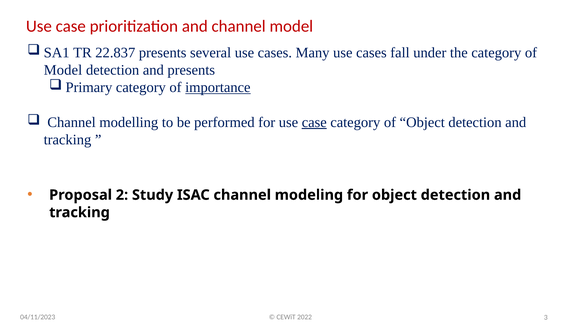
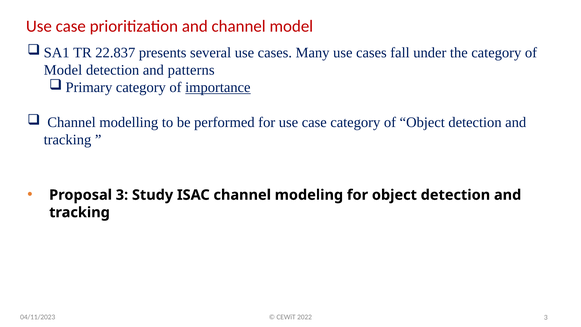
and presents: presents -> patterns (191, 70)
case underline: present -> none (314, 122)
Proposal 2: 2 -> 3 (122, 195)
